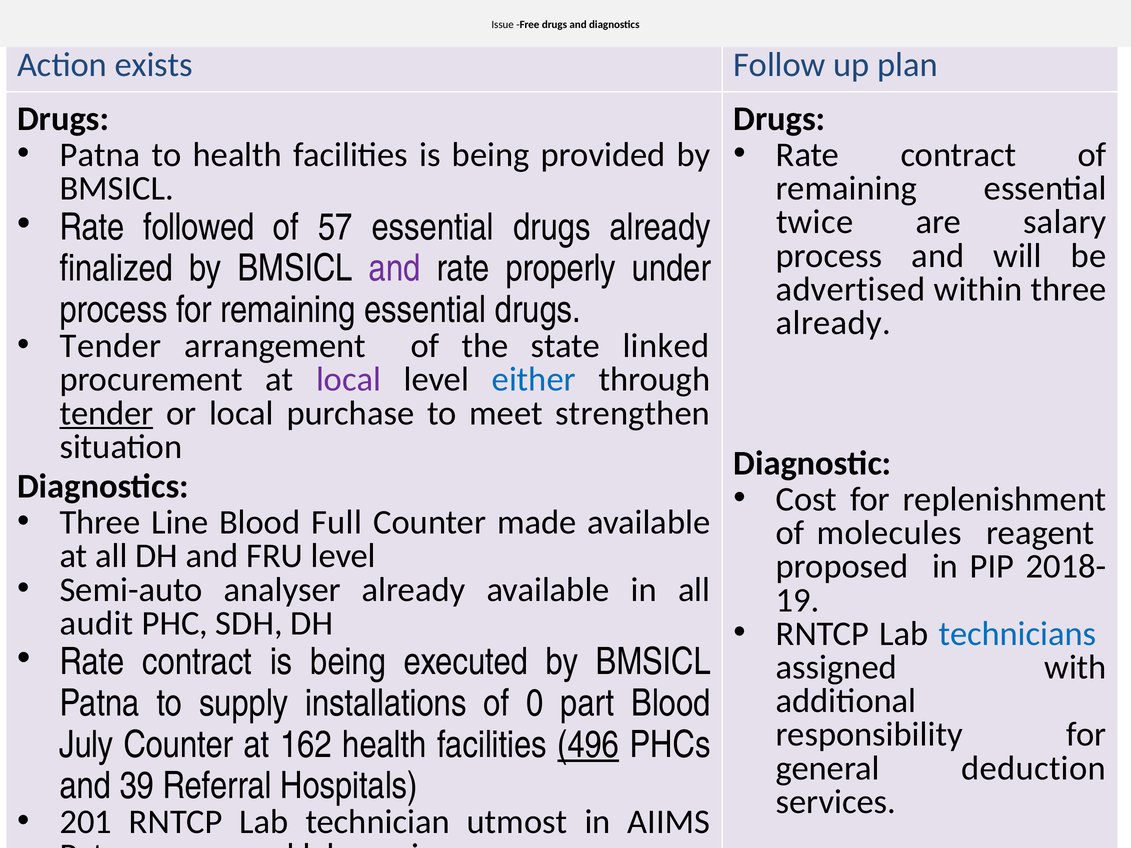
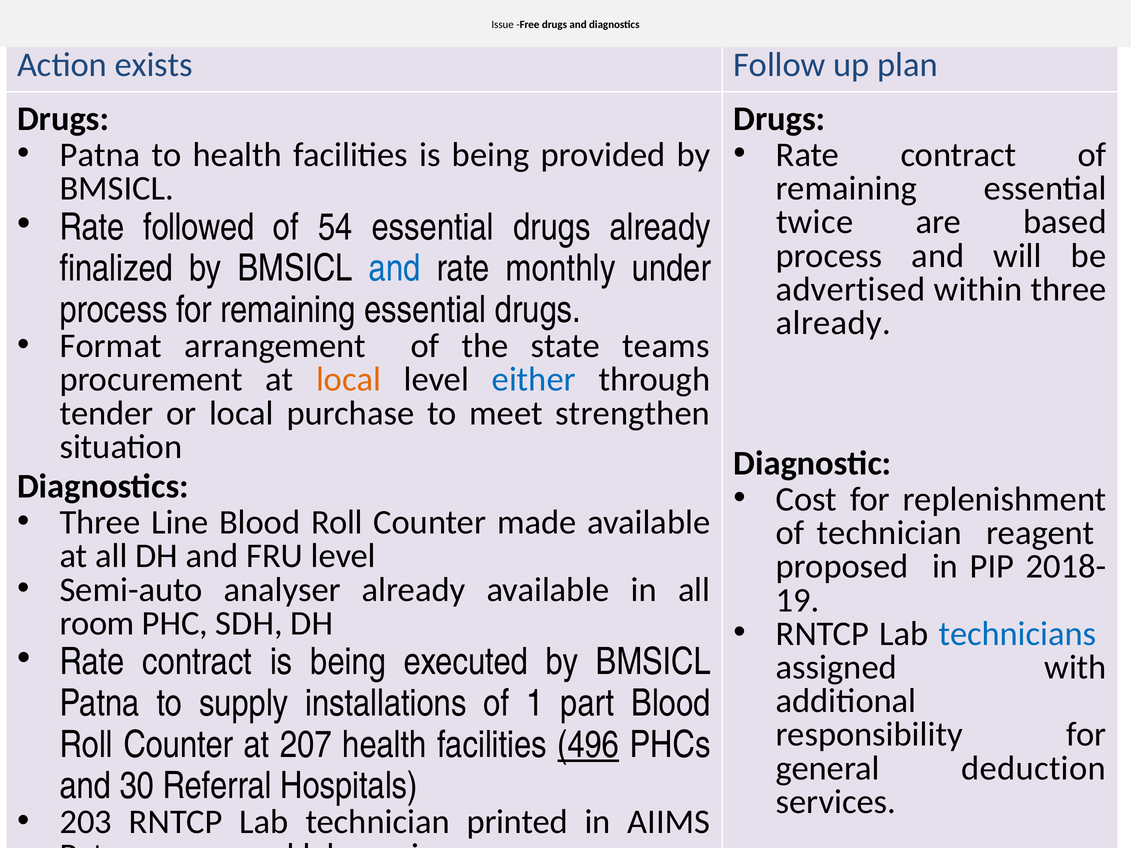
57: 57 -> 54 (335, 227)
salary: salary -> based (1065, 222)
and colour: purple -> blue (395, 269)
properly: properly -> monthly (561, 269)
Tender: Tender -> Format (111, 346)
linked: linked -> teams (666, 346)
local colour: purple -> orange (349, 380)
tender underline: present -> none (106, 413)
Full: Full -> Roll (337, 523)
of molecules: molecules -> technician (889, 533)
audit: audit -> room (97, 623)
0: 0 -> 1 (535, 703)
July: July -> Roll (86, 745)
162: 162 -> 207 (306, 745)
39: 39 -> 30 (137, 786)
201: 201 -> 203 (86, 822)
utmost: utmost -> printed (517, 822)
